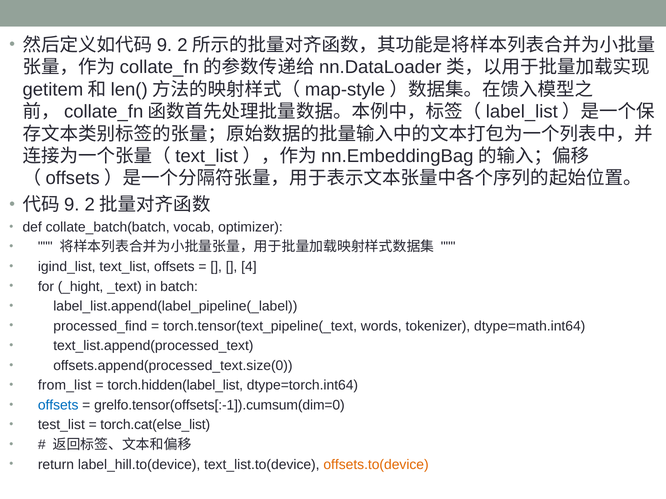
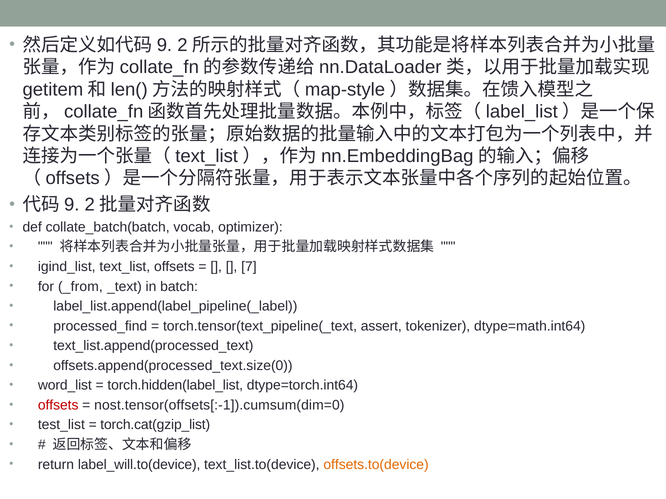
4: 4 -> 7 (249, 267)
_hight: _hight -> _from (80, 287)
words: words -> assert (381, 326)
from_list: from_list -> word_list (65, 386)
offsets colour: blue -> red (58, 406)
grelfo.tensor(offsets[:-1]).cumsum(dim=0: grelfo.tensor(offsets[:-1]).cumsum(dim=0 -> nost.tensor(offsets[:-1]).cumsum(dim=0 (219, 406)
torch.cat(else_list: torch.cat(else_list -> torch.cat(gzip_list (155, 425)
label_hill.to(device: label_hill.to(device -> label_will.to(device (139, 465)
